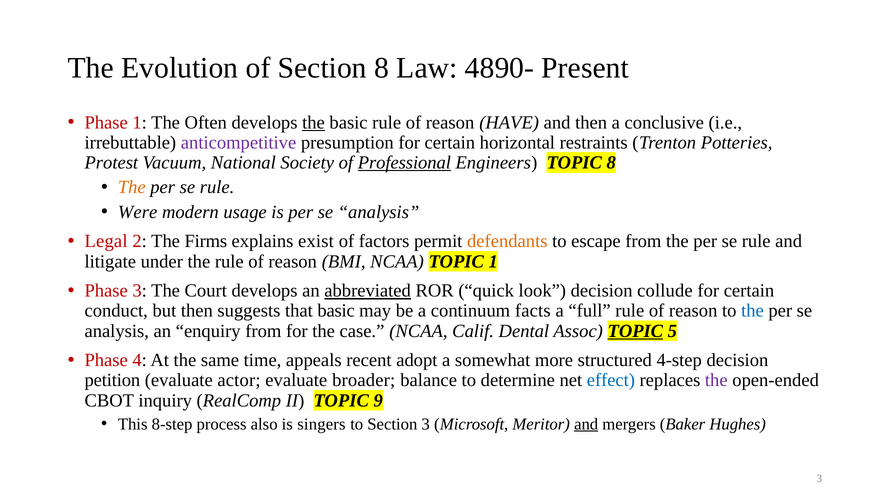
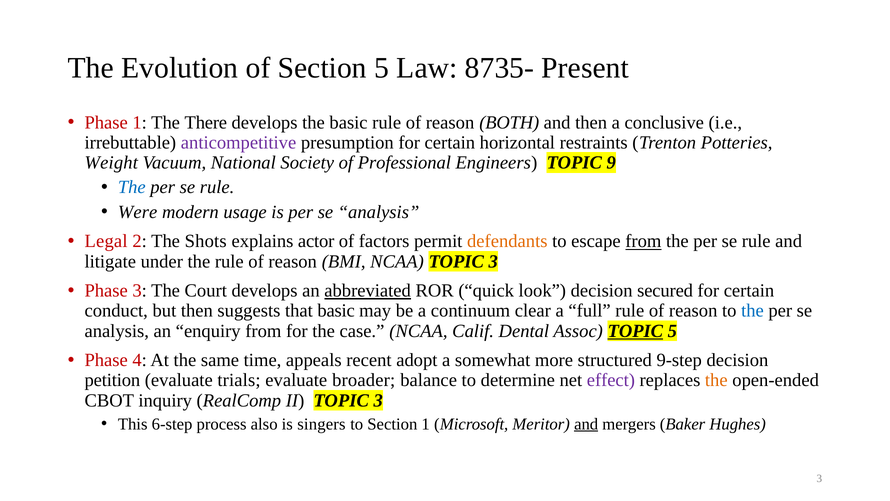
Section 8: 8 -> 5 (382, 68)
4890-: 4890- -> 8735- (499, 68)
Often: Often -> There (206, 122)
the underline: present -> none (314, 122)
HAVE: HAVE -> BOTH (509, 122)
Protest: Protest -> Weight (111, 162)
Professional underline: present -> none (404, 162)
TOPIC 8: 8 -> 9 (611, 162)
The colour: orange -> blue (132, 187)
Firms: Firms -> Shots (206, 241)
exist: exist -> actor (316, 241)
from underline: none -> present (643, 241)
NCAA TOPIC 1: 1 -> 3 (493, 261)
collude: collude -> secured (665, 291)
facts: facts -> clear (533, 311)
4-step: 4-step -> 9-step (679, 360)
actor: actor -> trials (239, 380)
effect colour: blue -> purple (611, 380)
the colour: purple -> orange (716, 380)
II TOPIC 9: 9 -> 3 (378, 400)
8-step: 8-step -> 6-step (172, 424)
Section 3: 3 -> 1 (426, 424)
